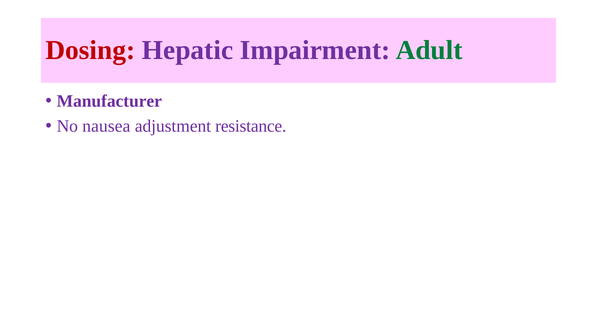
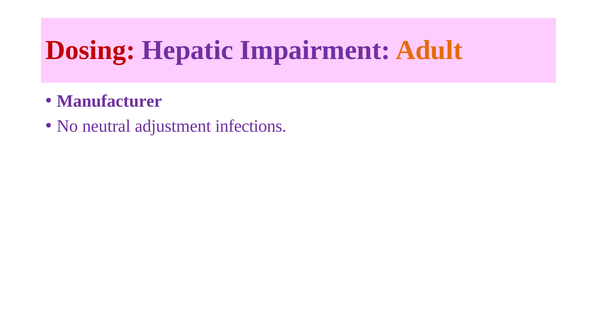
Adult colour: green -> orange (429, 50)
nausea: nausea -> neutral (106, 126)
resistance: resistance -> infections (251, 126)
